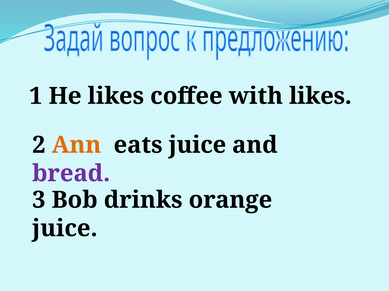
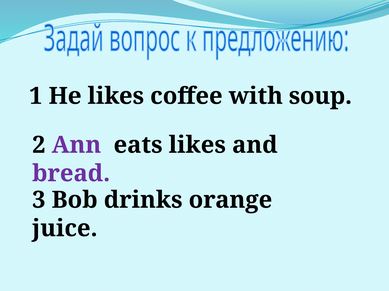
with likes: likes -> soup (320, 96)
Ann colour: orange -> purple (76, 145)
eats juice: juice -> likes (197, 145)
